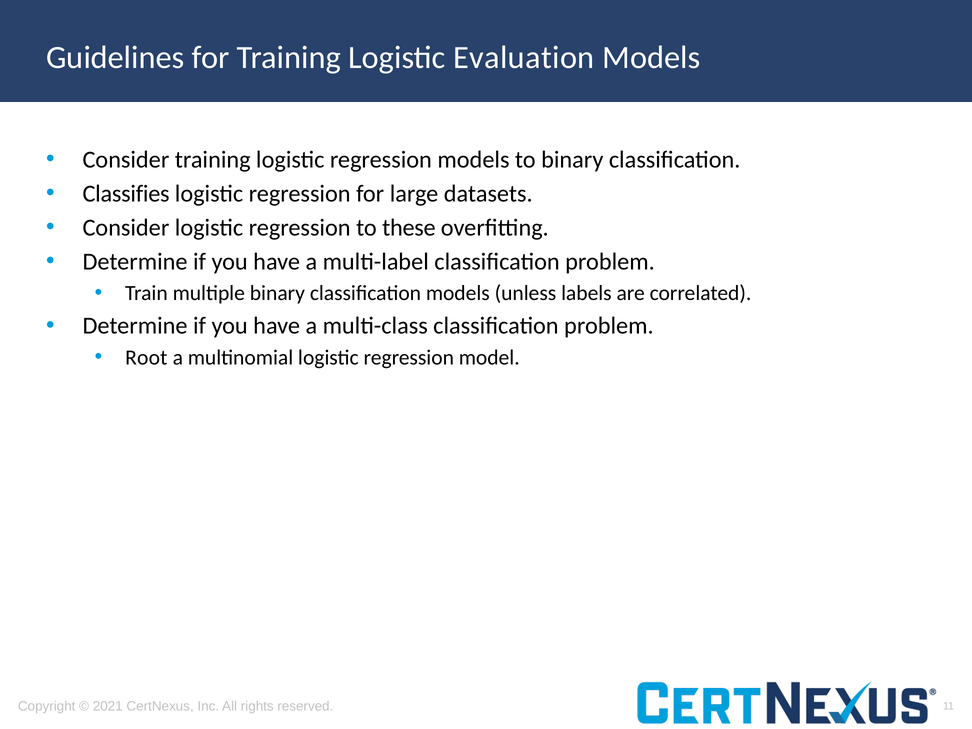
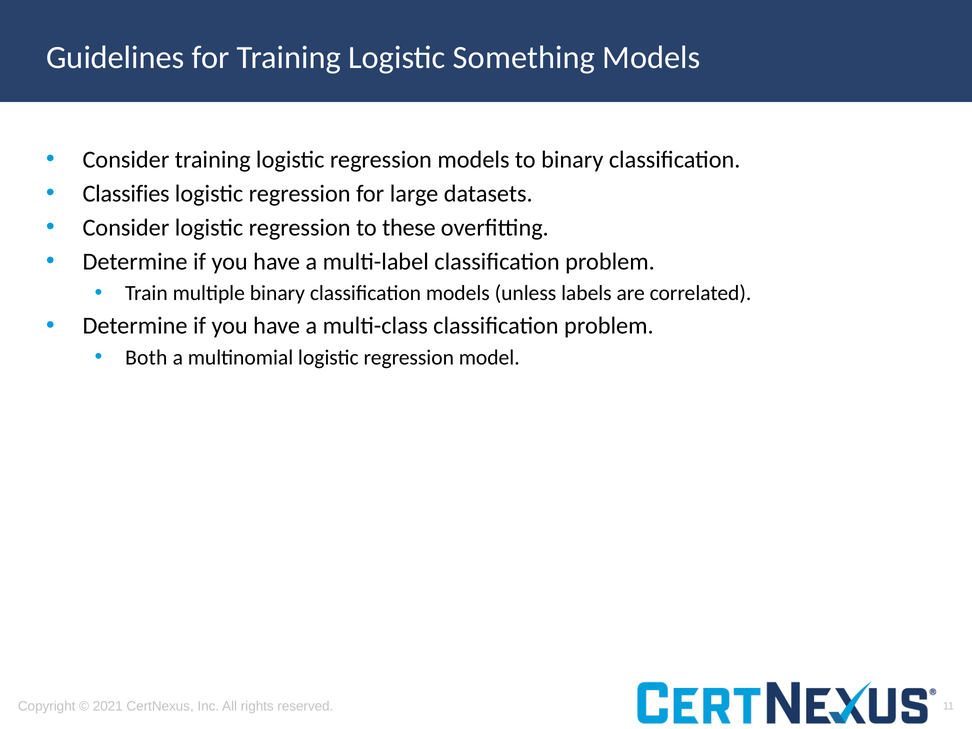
Evaluation: Evaluation -> Something (524, 58)
Root: Root -> Both (146, 358)
